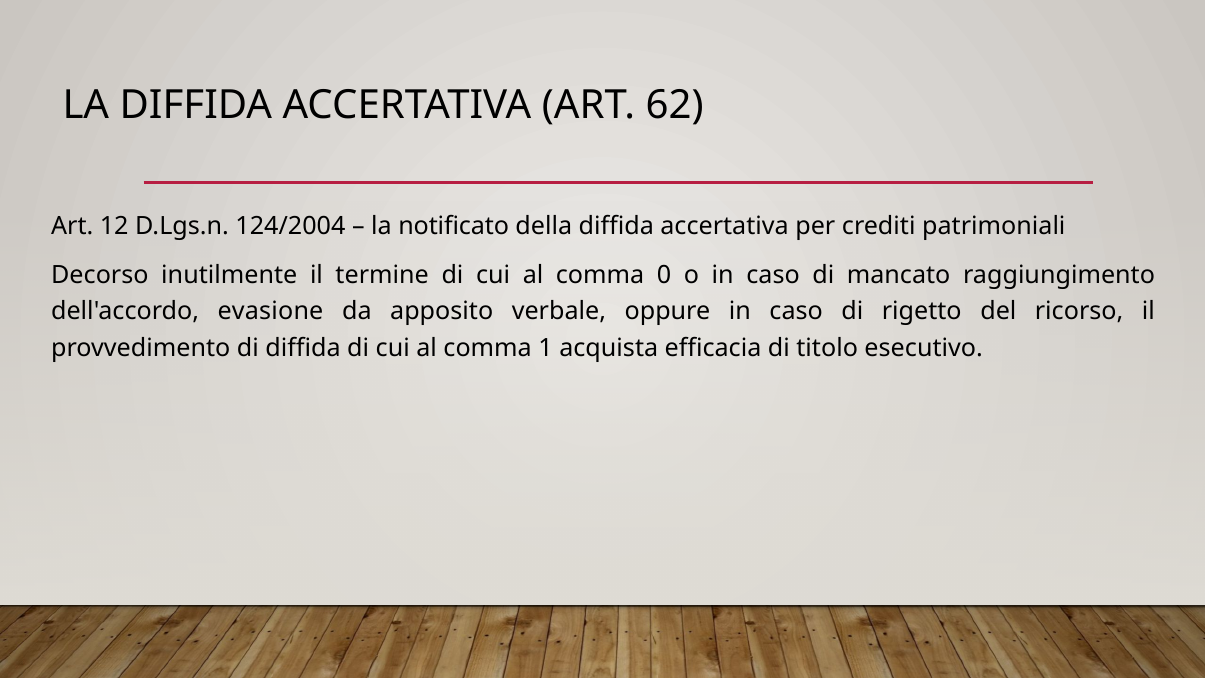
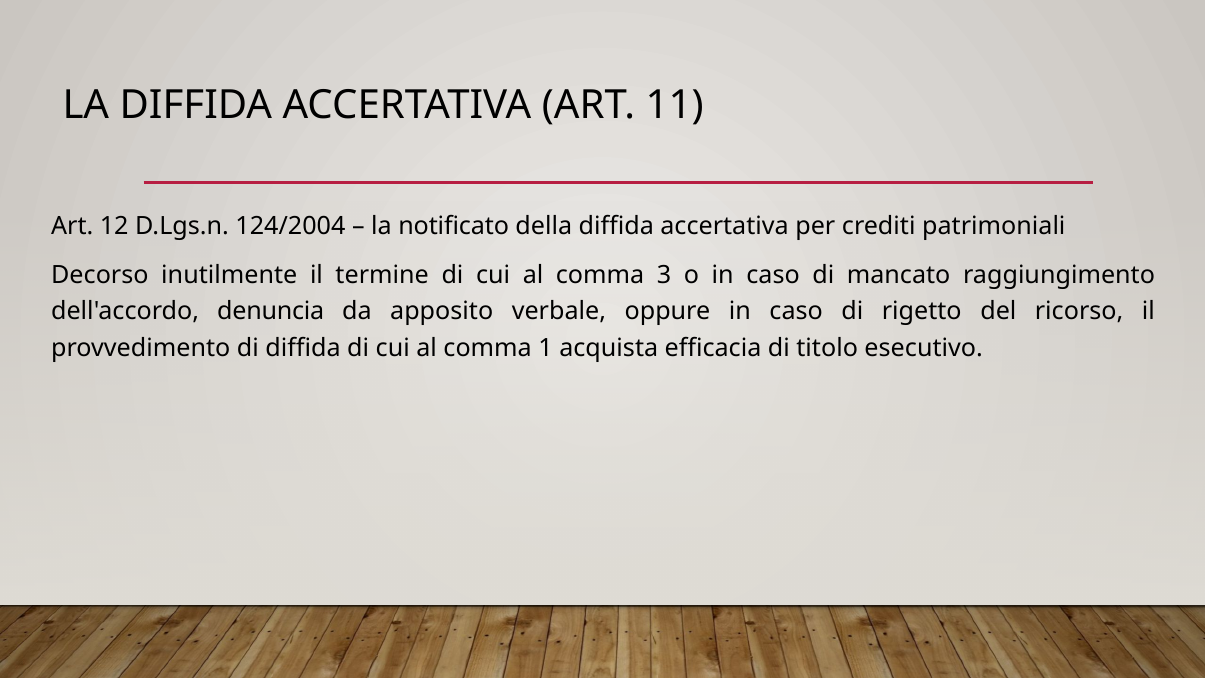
62: 62 -> 11 (675, 106)
0: 0 -> 3 (664, 275)
evasione: evasione -> denuncia (271, 312)
